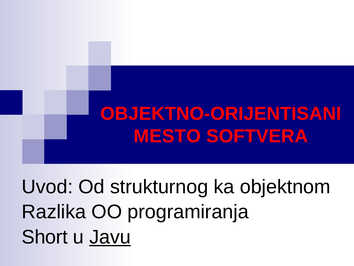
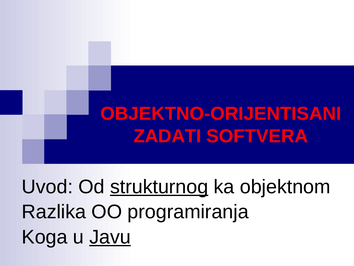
MESTO: MESTO -> ZADATI (167, 136)
strukturnog underline: none -> present (159, 186)
Short: Short -> Koga (45, 237)
